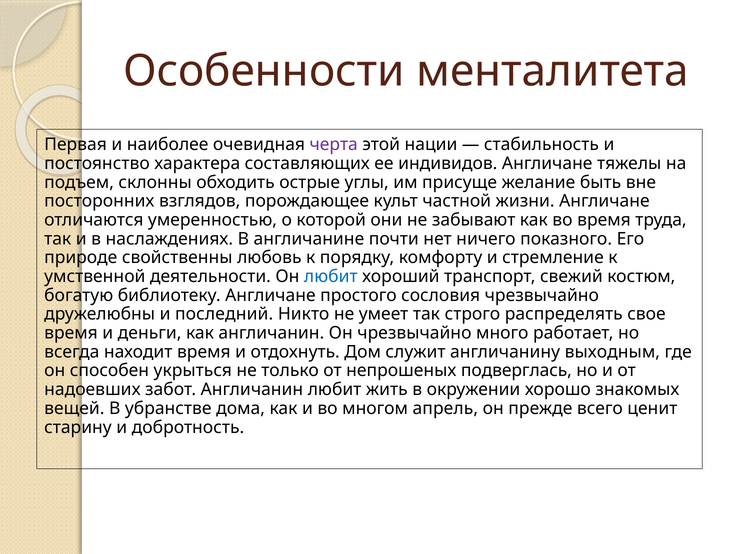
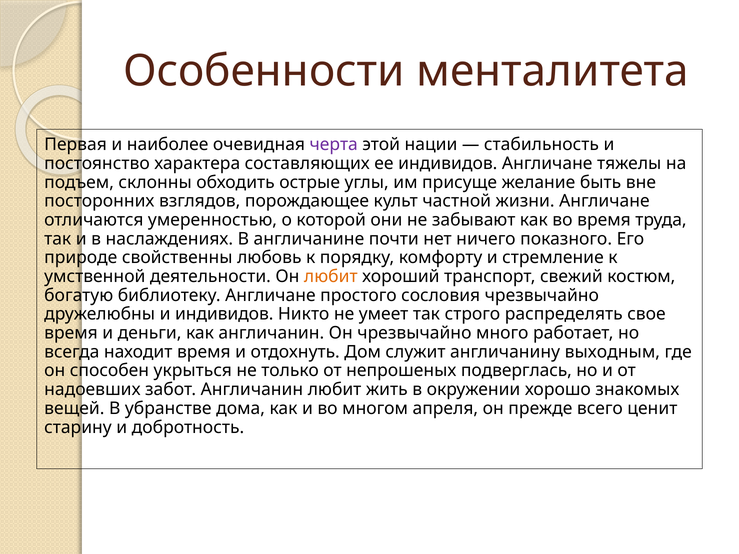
любит colour: blue -> orange (331, 277)
и последний: последний -> индивидов (224, 314)
апрель: апрель -> апреля (445, 409)
